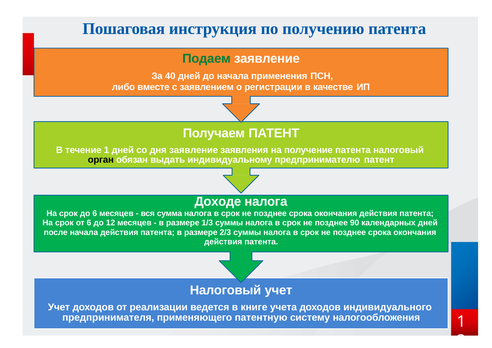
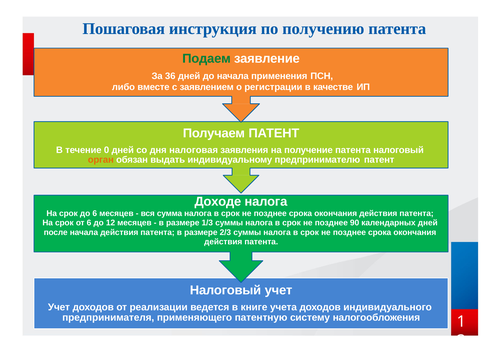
40: 40 -> 36 (170, 76)
течение 1: 1 -> 0 (107, 150)
дня заявление: заявление -> налоговая (194, 150)
орган colour: black -> orange (101, 160)
